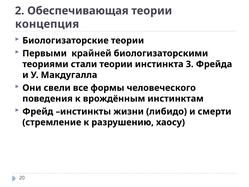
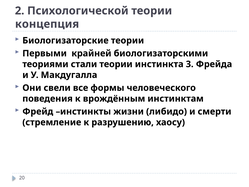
Обеспечивающая: Обеспечивающая -> Психологической (78, 11)
